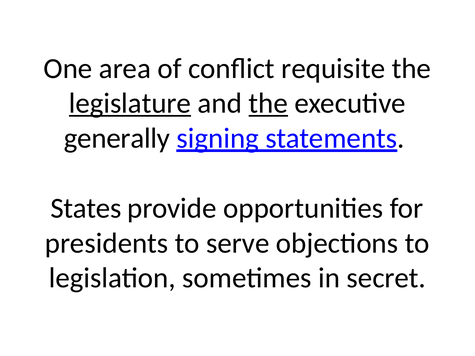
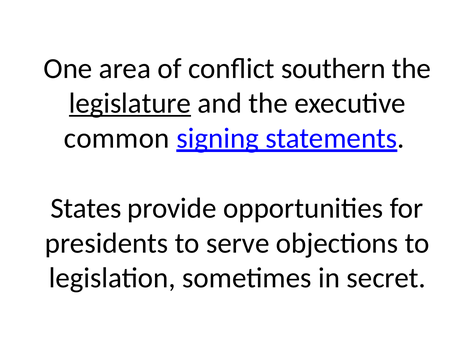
requisite: requisite -> southern (333, 69)
the underline: present -> none (268, 103)
generally: generally -> common (117, 138)
